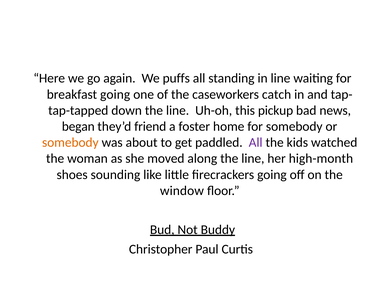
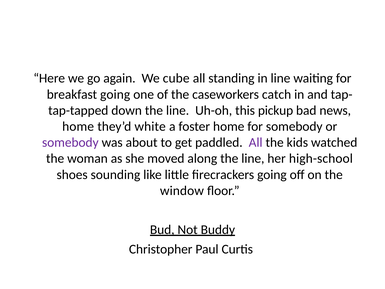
puffs: puffs -> cube (176, 78)
began: began -> home (78, 126)
friend: friend -> white (150, 126)
somebody colour: orange -> purple (70, 142)
high-month: high-month -> high-school (321, 158)
